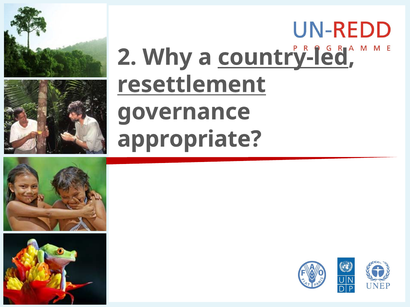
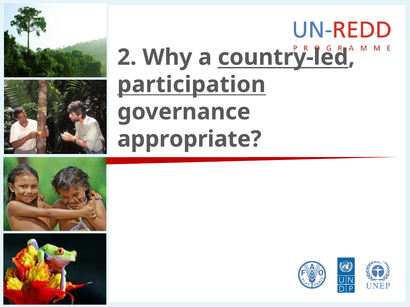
resettlement: resettlement -> participation (191, 85)
